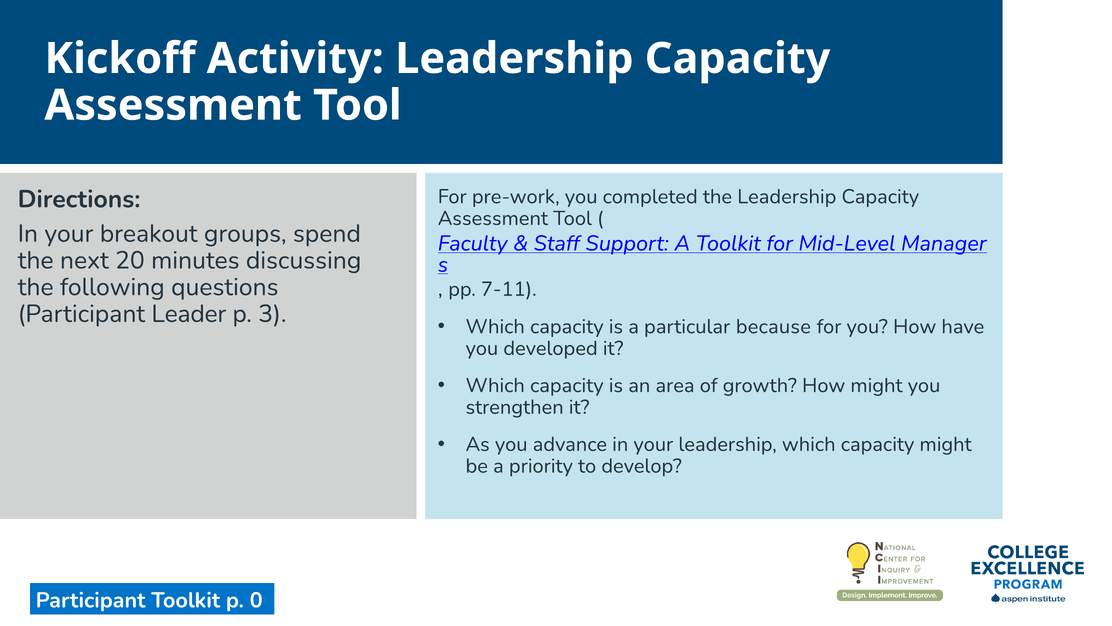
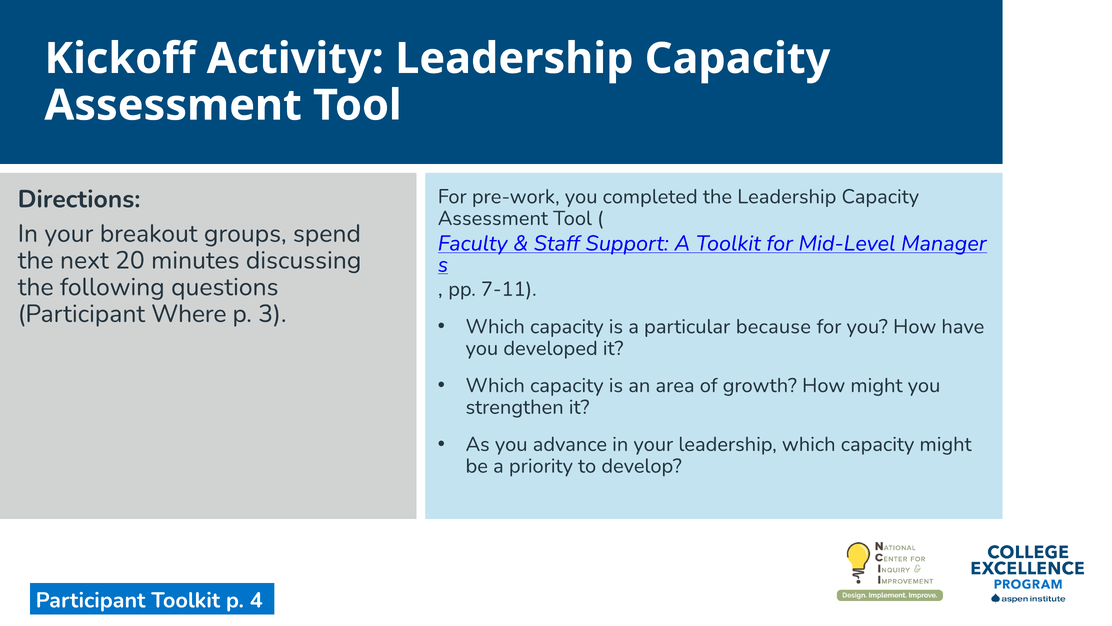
Leader: Leader -> Where (189, 314)
0: 0 -> 4 (256, 600)
